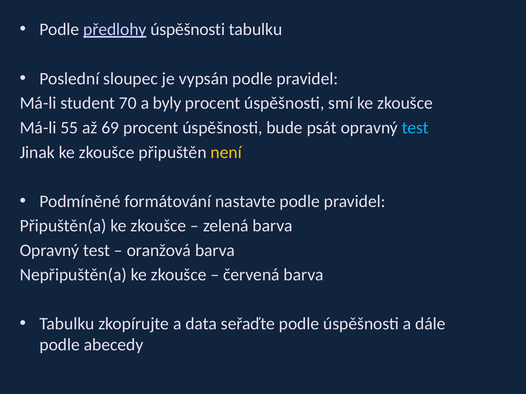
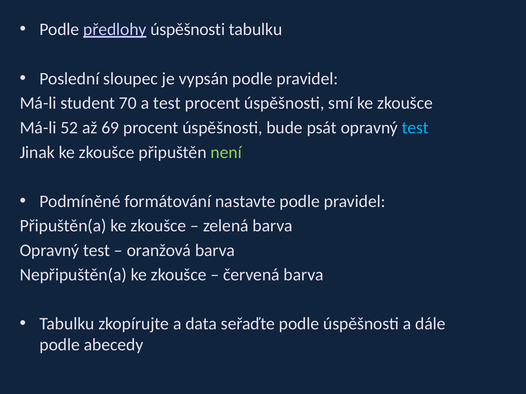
a byly: byly -> test (167, 103)
55: 55 -> 52 (69, 128)
není colour: yellow -> light green (226, 152)
